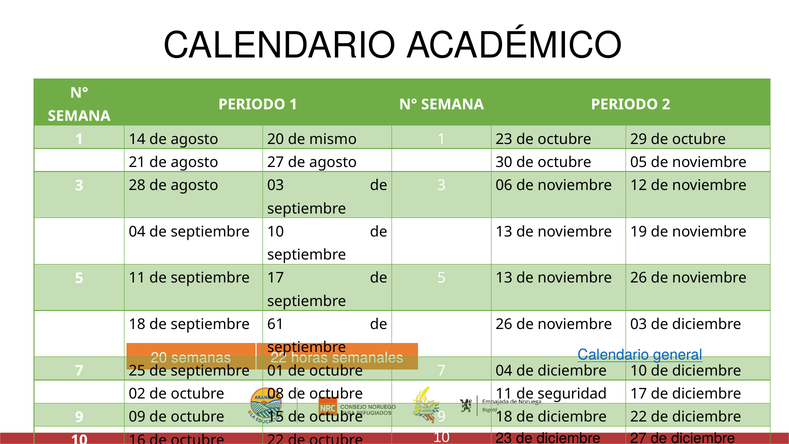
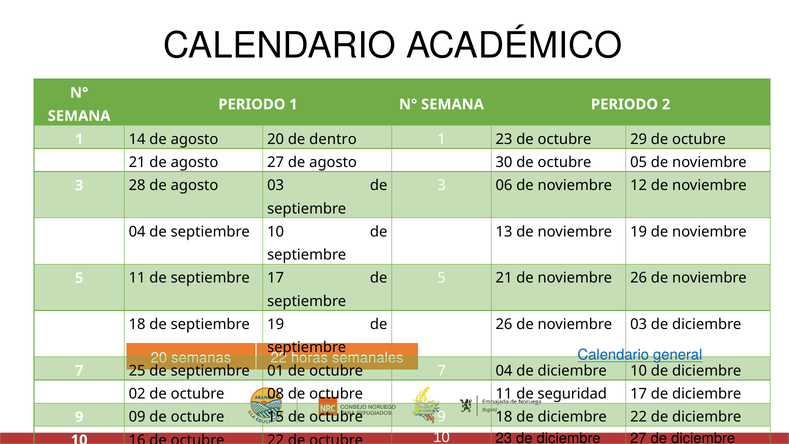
mismo: mismo -> dentro (333, 139)
5 13: 13 -> 21 (504, 278)
septiembre 61: 61 -> 19 (276, 324)
